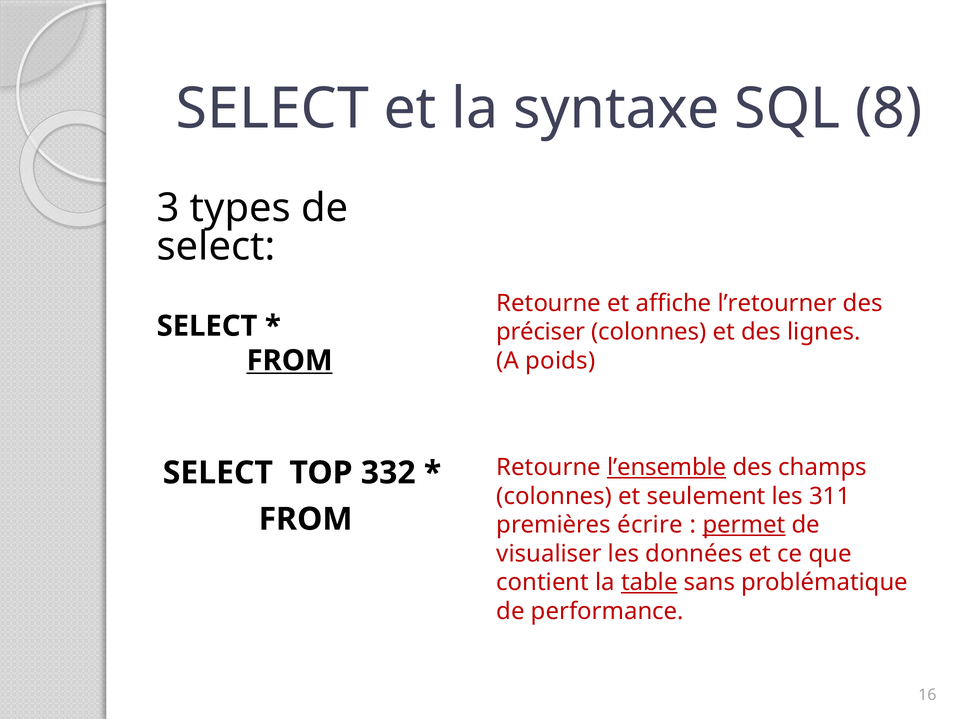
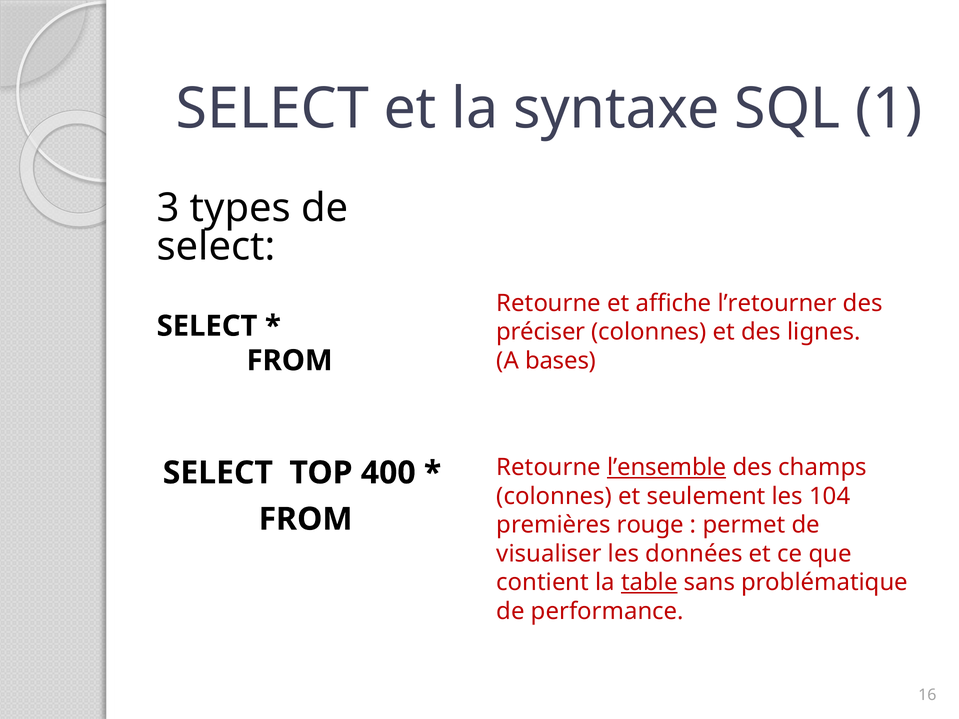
8: 8 -> 1 (889, 109)
poids: poids -> bases (561, 361)
FROM underline: present -> none (290, 361)
332: 332 -> 400 (388, 473)
311: 311 -> 104 (830, 496)
écrire: écrire -> rouge (650, 525)
permet underline: present -> none (744, 525)
